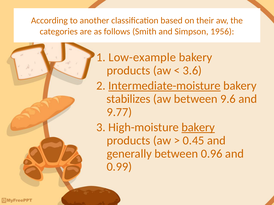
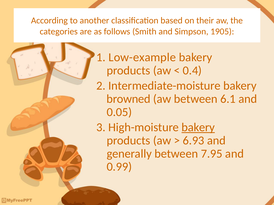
1956: 1956 -> 1905 (222, 31)
3.6: 3.6 -> 0.4 (192, 71)
Intermediate-moisture underline: present -> none (164, 86)
stabilizes: stabilizes -> browned (129, 99)
9.6: 9.6 -> 6.1 (228, 99)
9.77: 9.77 -> 0.05 (119, 112)
0.45: 0.45 -> 6.93 (194, 141)
0.96: 0.96 -> 7.95 (212, 154)
